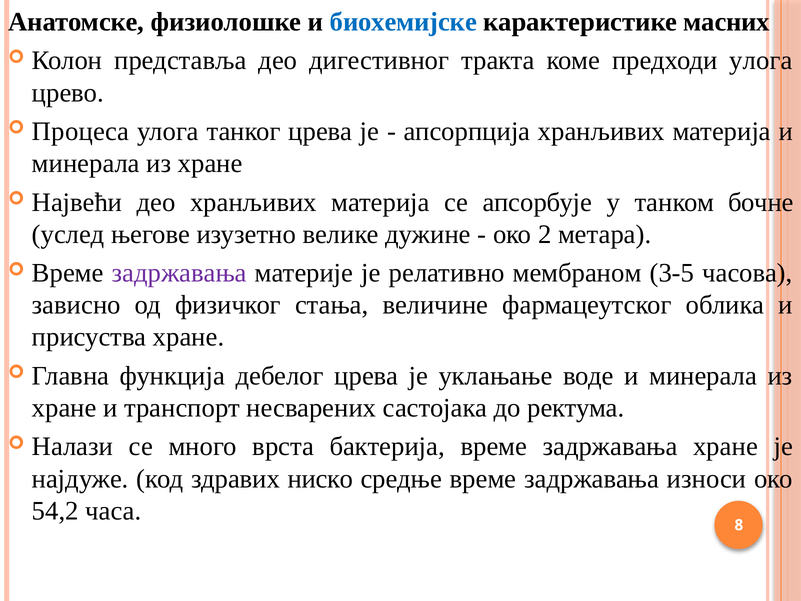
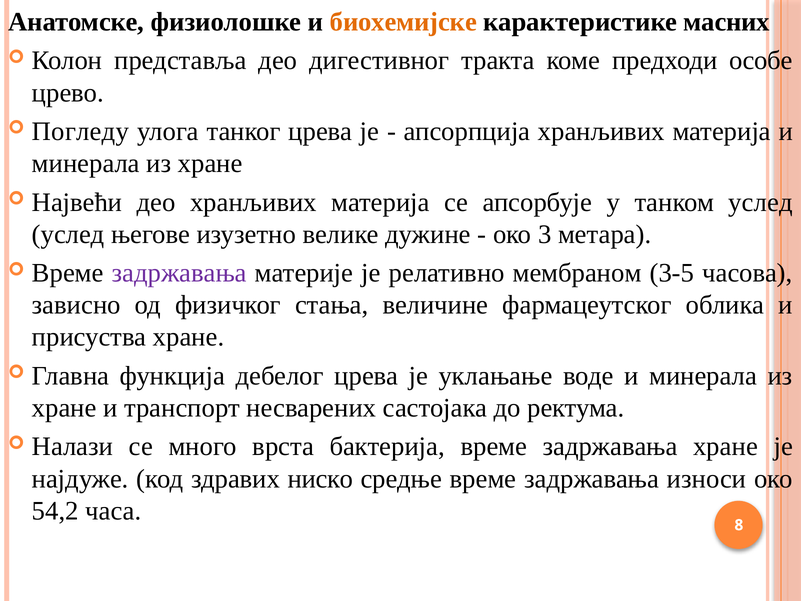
биохемијске colour: blue -> orange (403, 22)
предходи улога: улога -> особе (761, 61)
Процеса: Процеса -> Погледу (80, 131)
танком бочне: бочне -> услед (761, 202)
2: 2 -> 3 (545, 234)
